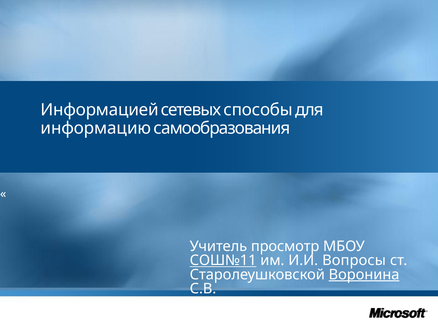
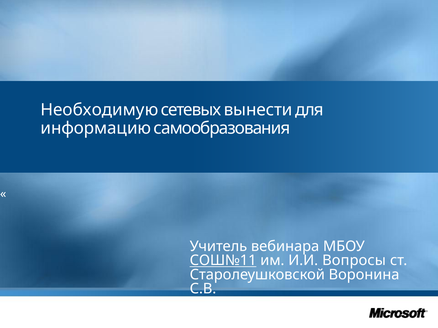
Информацией: Информацией -> Необходимую (99, 110)
способы: способы -> вынести (258, 110)
просмотр: просмотр -> вебинара (285, 247)
Воронина underline: present -> none (364, 275)
